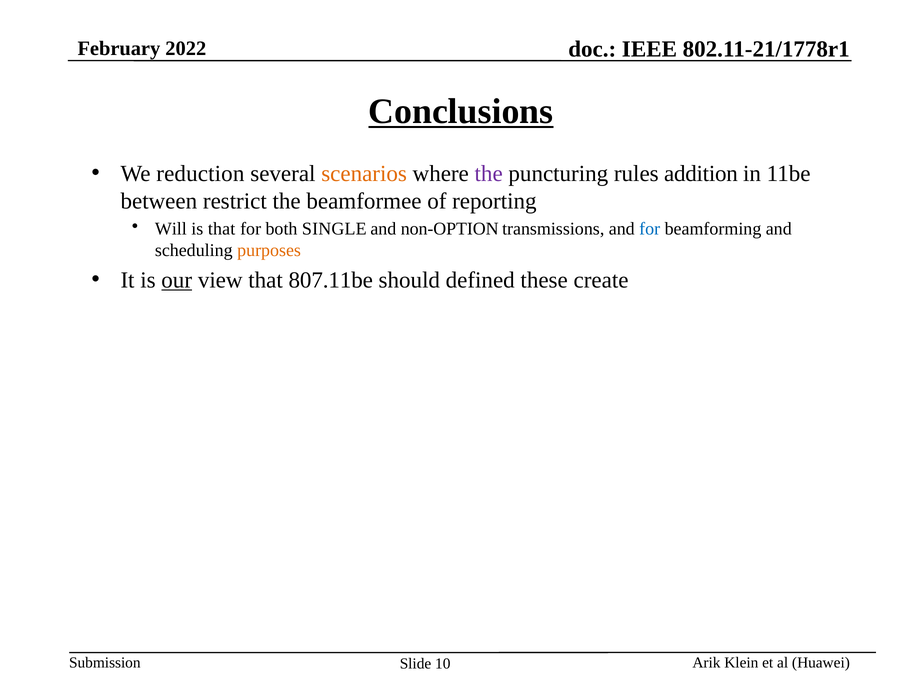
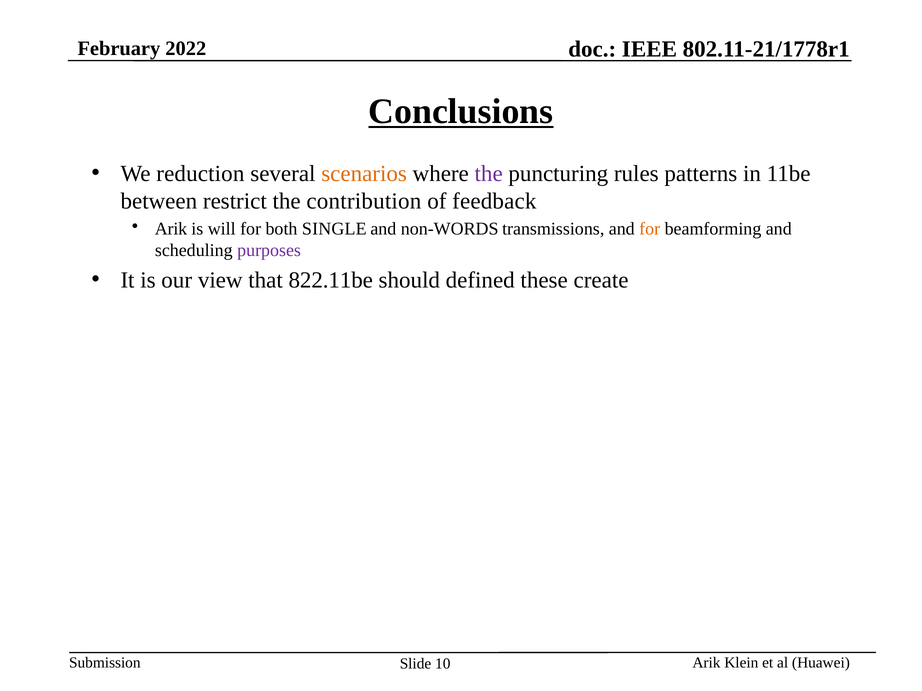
addition: addition -> patterns (701, 174)
beamformee: beamformee -> contribution (364, 201)
reporting: reporting -> feedback (494, 201)
Will: Will -> Arik (171, 229)
is that: that -> will (222, 229)
non-OPTION: non-OPTION -> non-WORDS (450, 229)
for colour: blue -> orange (650, 229)
purposes colour: orange -> purple (269, 251)
our underline: present -> none (177, 280)
807.11be: 807.11be -> 822.11be (331, 280)
